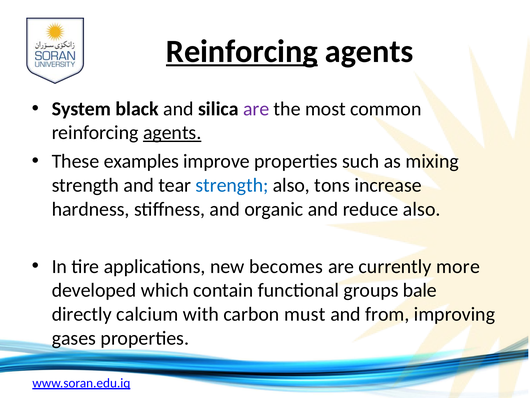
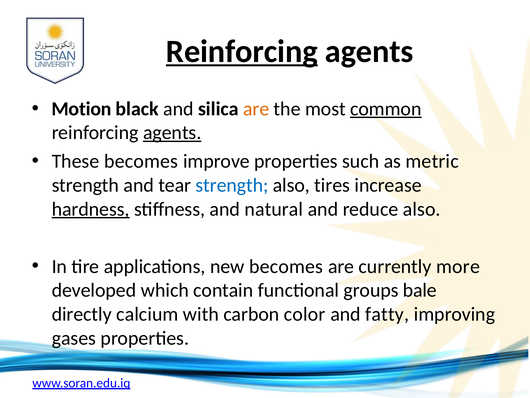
System: System -> Motion (81, 109)
are colour: purple -> orange (256, 109)
common underline: none -> present (386, 109)
These examples: examples -> becomes (141, 161)
mixing: mixing -> metric (432, 161)
tons: tons -> tires (332, 185)
hardness underline: none -> present (91, 209)
organic: organic -> natural (274, 209)
must: must -> color (305, 314)
from: from -> fatty (387, 314)
